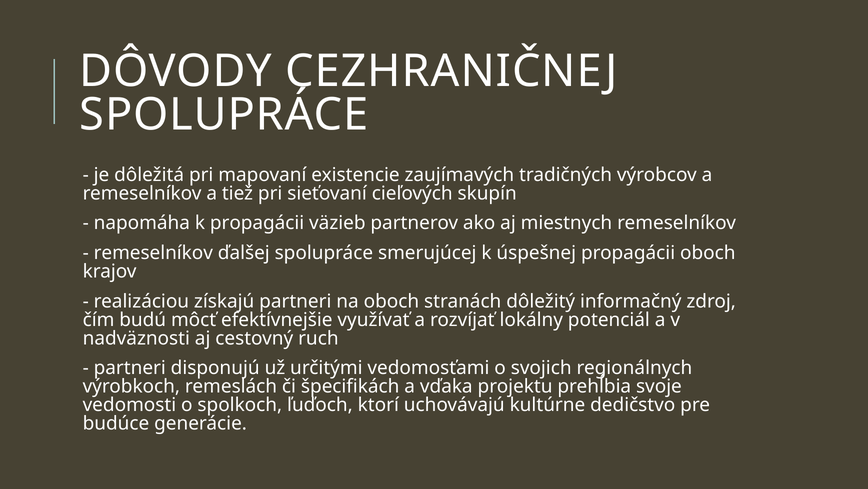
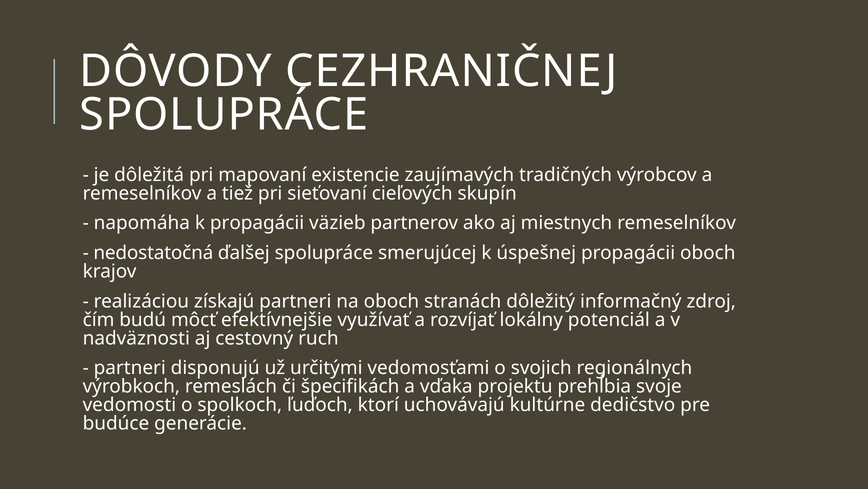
remeselníkov: remeselníkov -> nedostatočná (153, 253)
